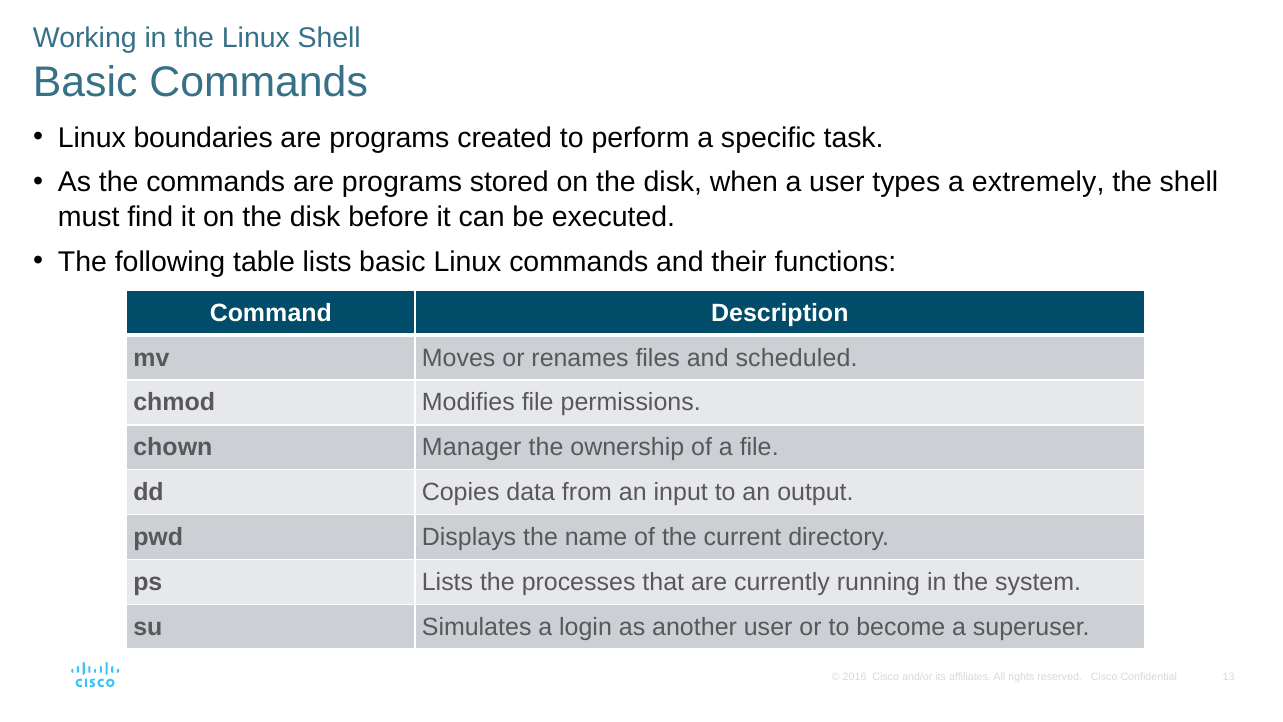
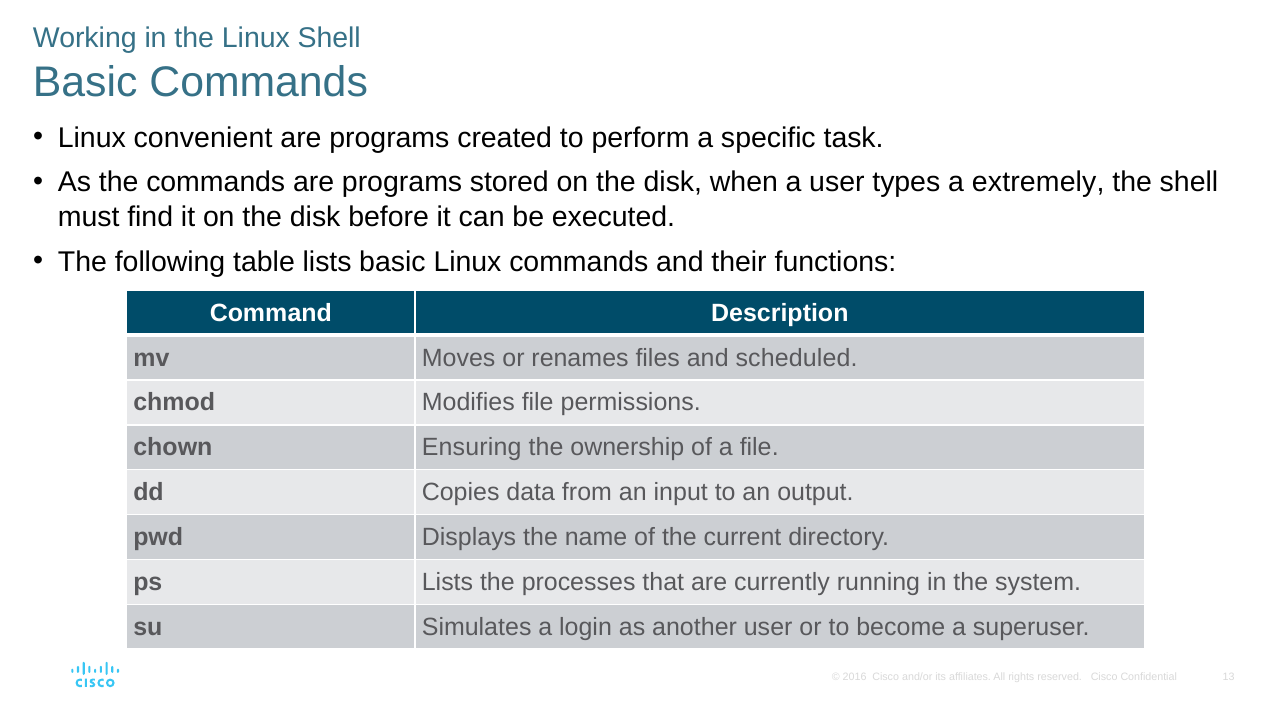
boundaries: boundaries -> convenient (203, 138)
Manager: Manager -> Ensuring (472, 447)
